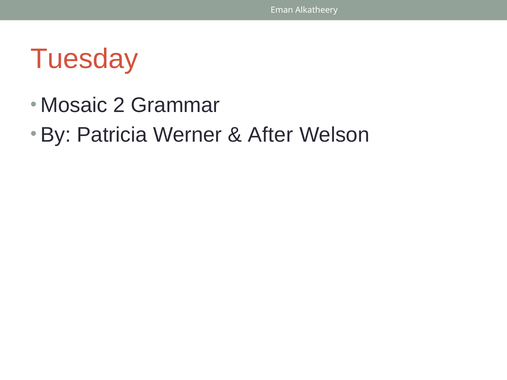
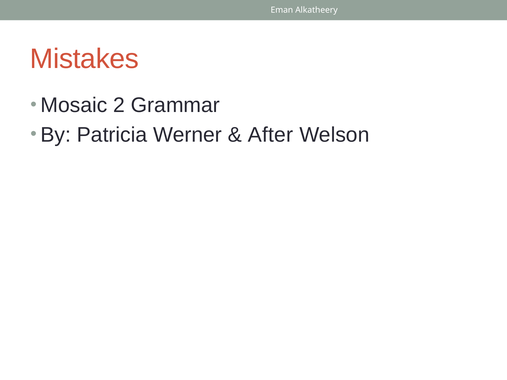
Tuesday: Tuesday -> Mistakes (84, 59)
